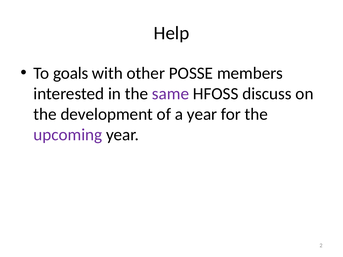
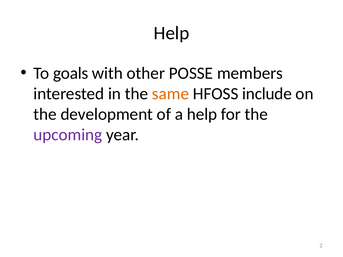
same colour: purple -> orange (170, 94)
discuss: discuss -> include (267, 94)
a year: year -> help (202, 114)
